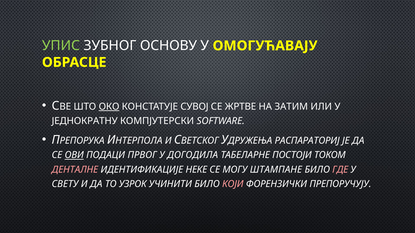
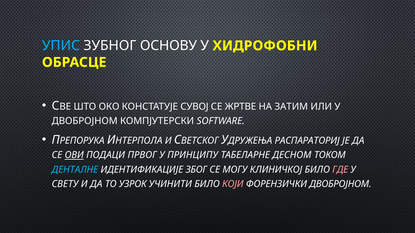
УПИС colour: light green -> light blue (61, 46)
ОМОГУЋАВАЈУ: ОМОГУЋАВАЈУ -> ХИДРОФОБНИ (265, 46)
ОКО underline: present -> none (109, 107)
ЈЕДНОКРАТНУ: ЈЕДНОКРАТНУ -> ДВОБРОЈНОМ (85, 121)
ДОГОДИЛА: ДОГОДИЛА -> ПРИНЦИПУ (193, 155)
ПОСТОЈИ: ПОСТОЈИ -> ДЕСНОМ (292, 155)
ДЕНТАЛНЕ colour: pink -> light blue (75, 170)
НЕКЕ: НЕКЕ -> ЗБОГ (196, 170)
ШТАМПАНЕ: ШТАМПАНЕ -> КЛИНИЧКОЈ (276, 170)
ФОРЕНЗИЧКИ ПРЕПОРУЧУЈУ: ПРЕПОРУЧУЈУ -> ДВОБРОЈНОМ (340, 184)
